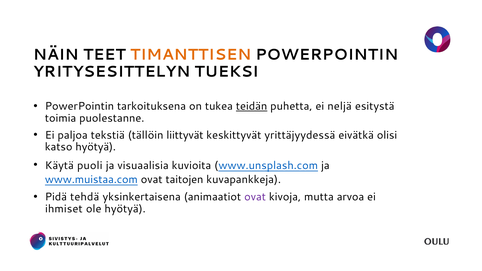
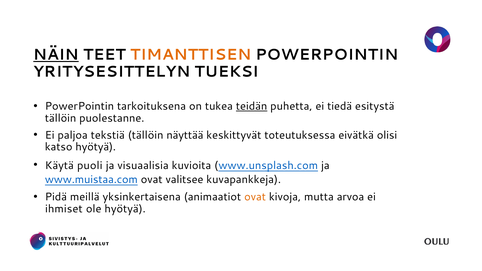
NÄIN underline: none -> present (56, 55)
neljä: neljä -> tiedä (340, 106)
toimia: toimia -> tällöin (61, 118)
liittyvät: liittyvät -> näyttää (185, 135)
yrittäjyydessä: yrittäjyydessä -> toteutuksessa (300, 135)
taitojen: taitojen -> valitsee (184, 180)
tehdä: tehdä -> meillä (85, 197)
ovat colour: purple -> orange (255, 197)
